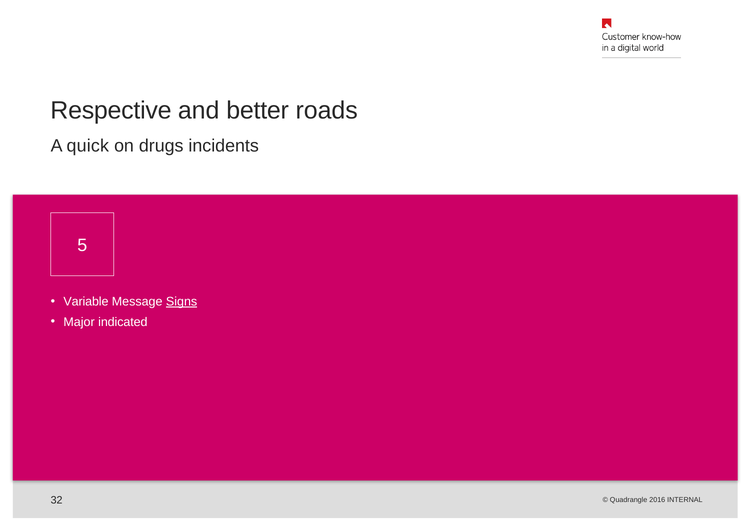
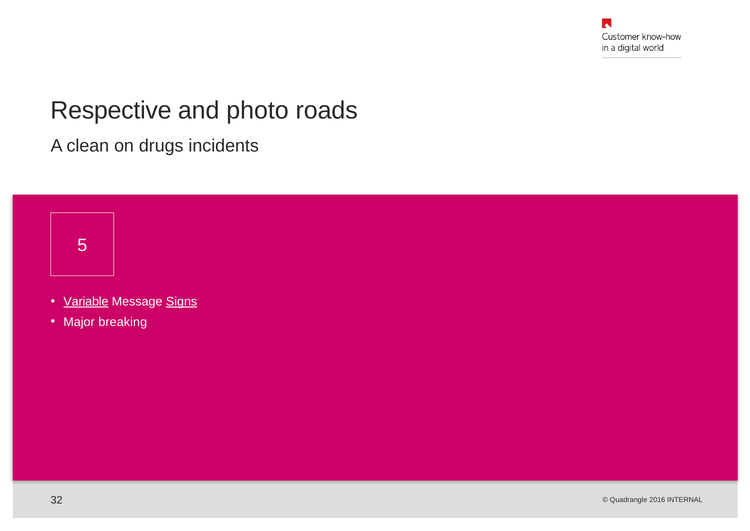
better: better -> photo (257, 110)
quick: quick -> clean (88, 146)
Variable underline: none -> present (86, 301)
indicated: indicated -> breaking (123, 322)
